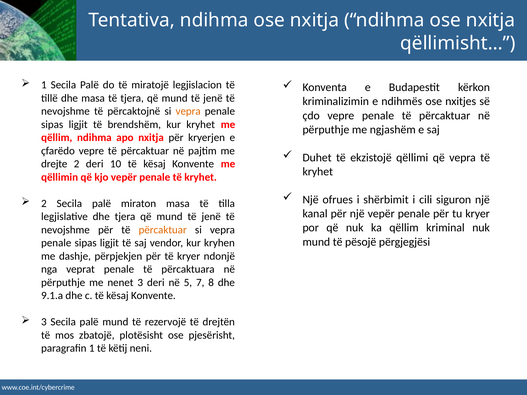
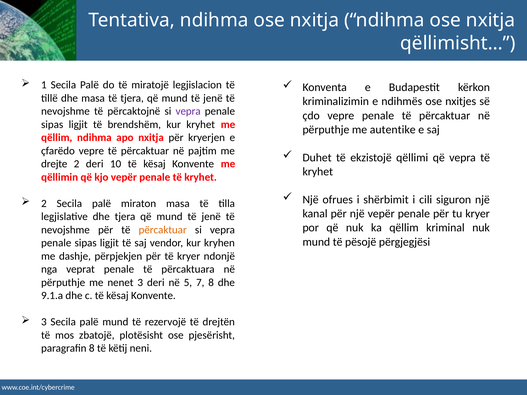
vepra colour: orange -> purple (188, 111)
ngjashëm: ngjashëm -> autentike (393, 130)
paragrafin 1: 1 -> 8 (92, 349)
